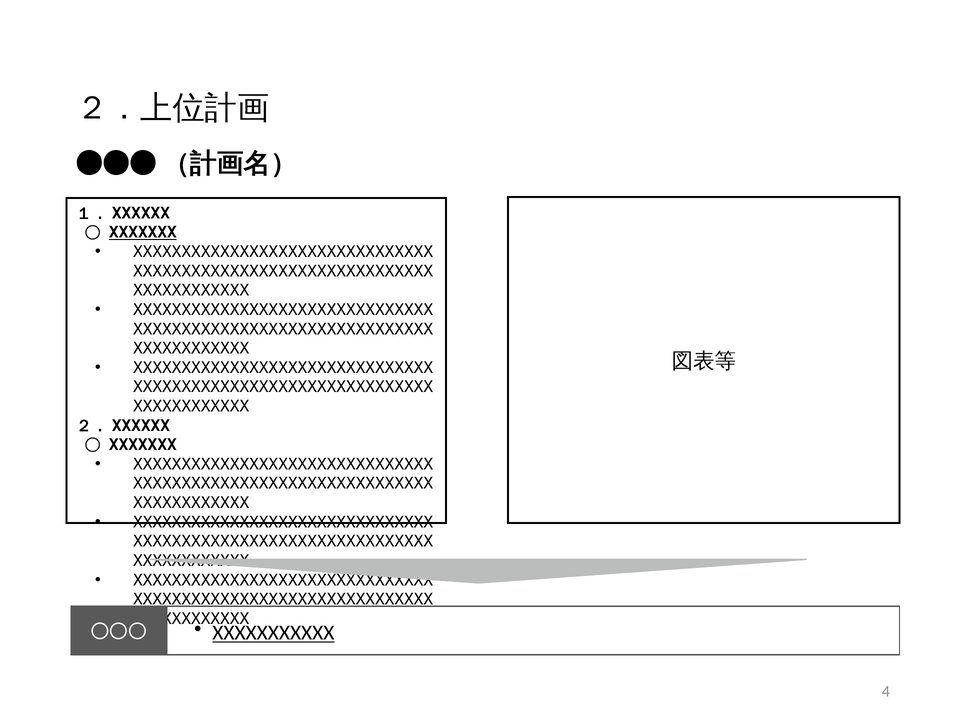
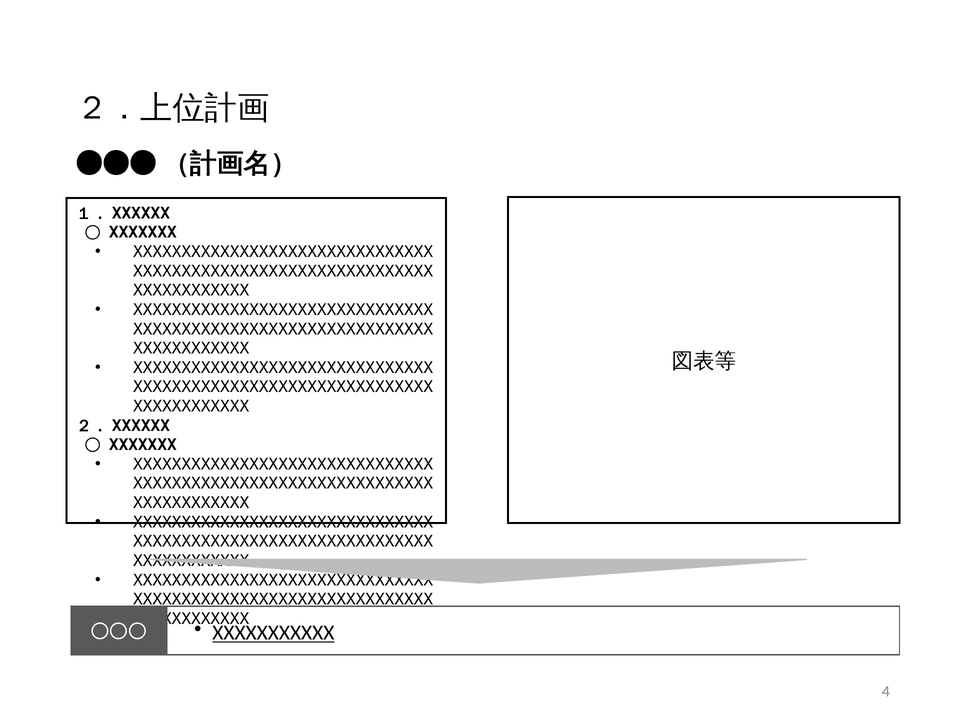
XXXXXXX underline: present -> none (143, 233)
